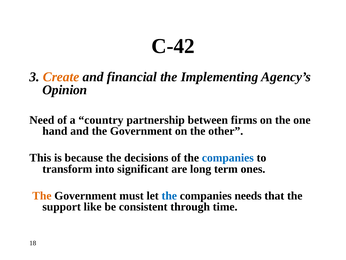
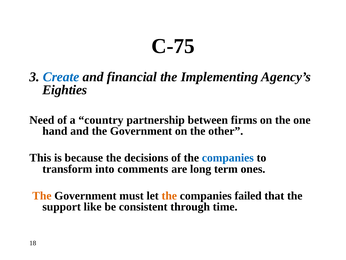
C-42: C-42 -> C-75 (173, 46)
Create colour: orange -> blue (61, 77)
Opinion: Opinion -> Eighties (65, 90)
significant: significant -> comments (143, 169)
the colour: blue -> orange (169, 195)
needs: needs -> failed (248, 195)
